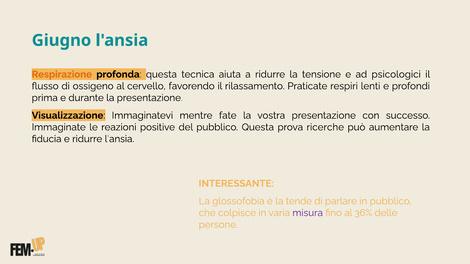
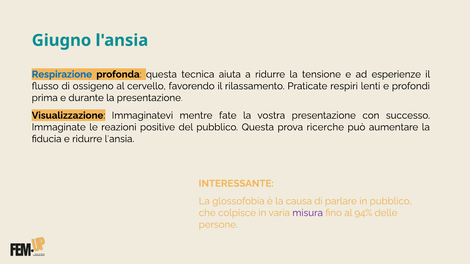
Respirazione colour: orange -> blue (62, 74)
psicologici: psicologici -> esperienze (396, 74)
tende: tende -> causa (299, 201)
36%: 36% -> 94% (363, 213)
